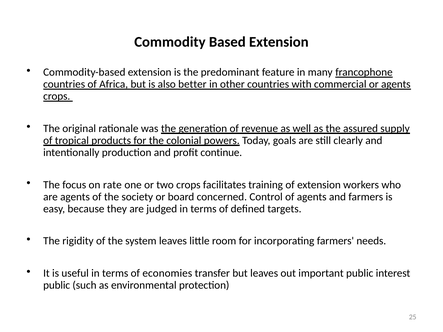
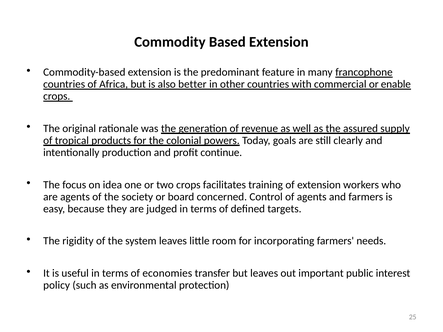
or agents: agents -> enable (396, 84)
rate: rate -> idea (112, 185)
public: public -> policy (57, 285)
